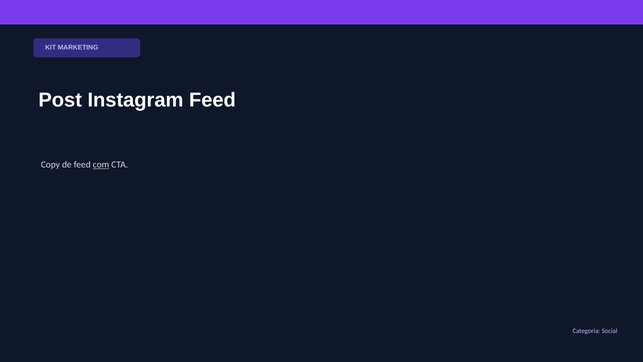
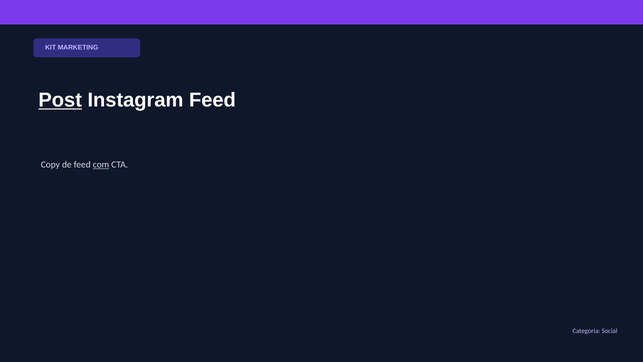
Post underline: none -> present (60, 100)
